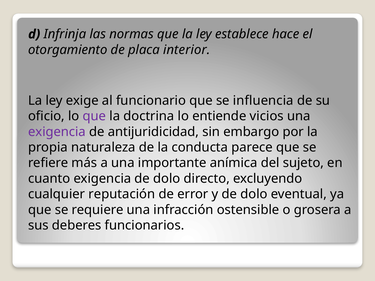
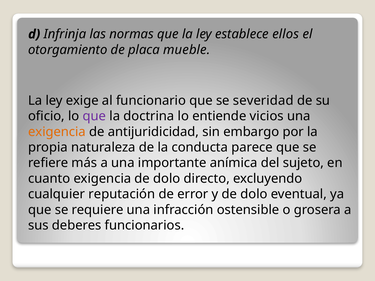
hace: hace -> ellos (286, 34)
interior: interior -> mueble (187, 50)
influencia: influencia -> severidad (263, 101)
exigencia colour: purple -> orange (57, 132)
